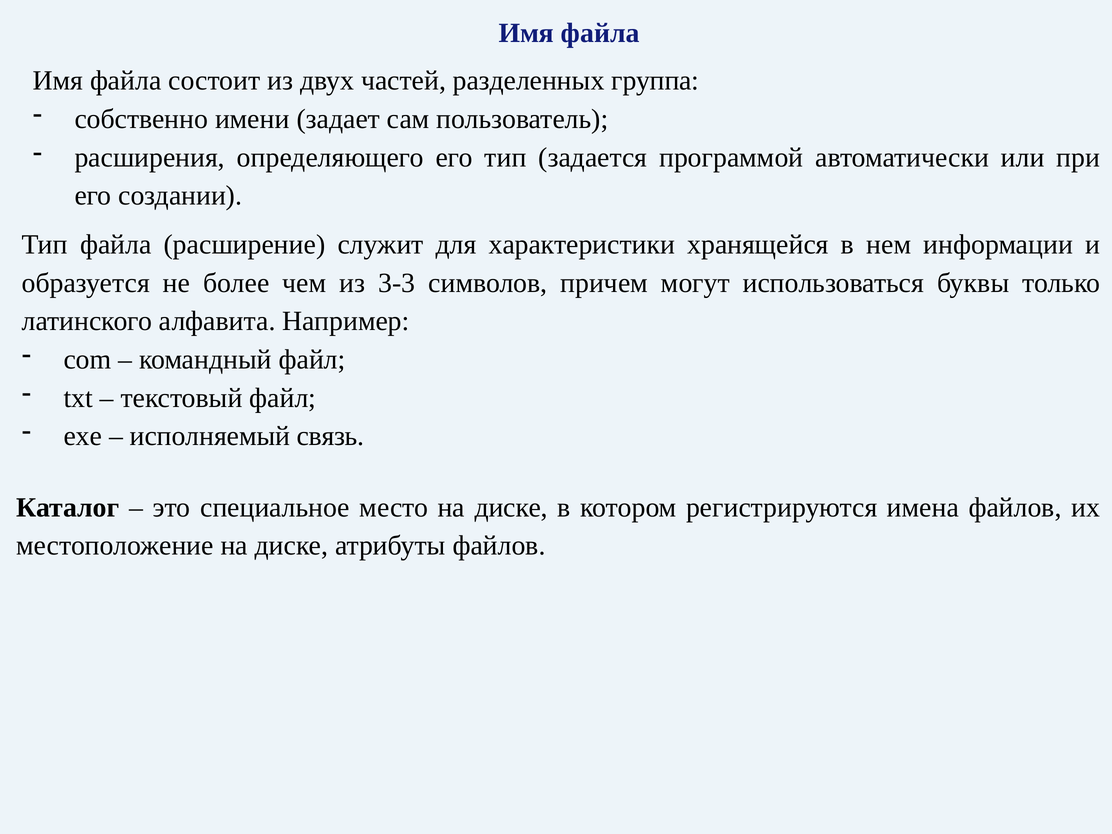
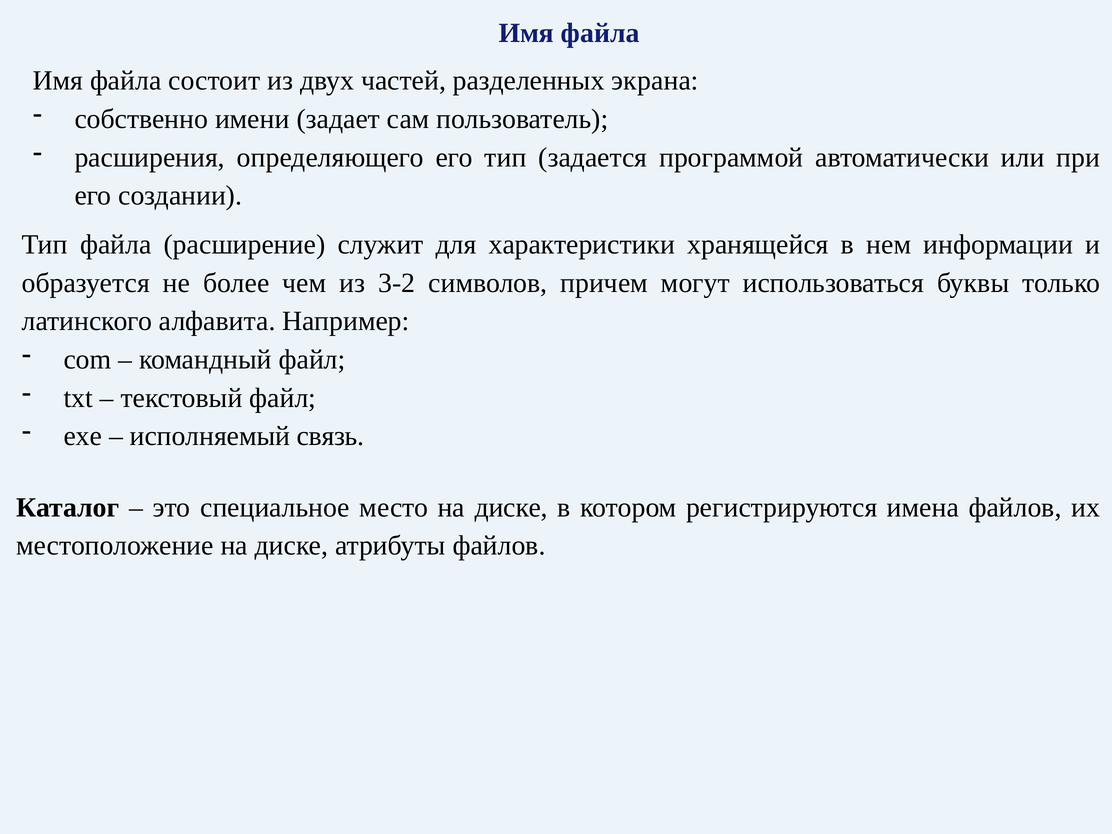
группа: группа -> экрана (655, 81)
3-3: 3-3 -> 3-2 (397, 283)
